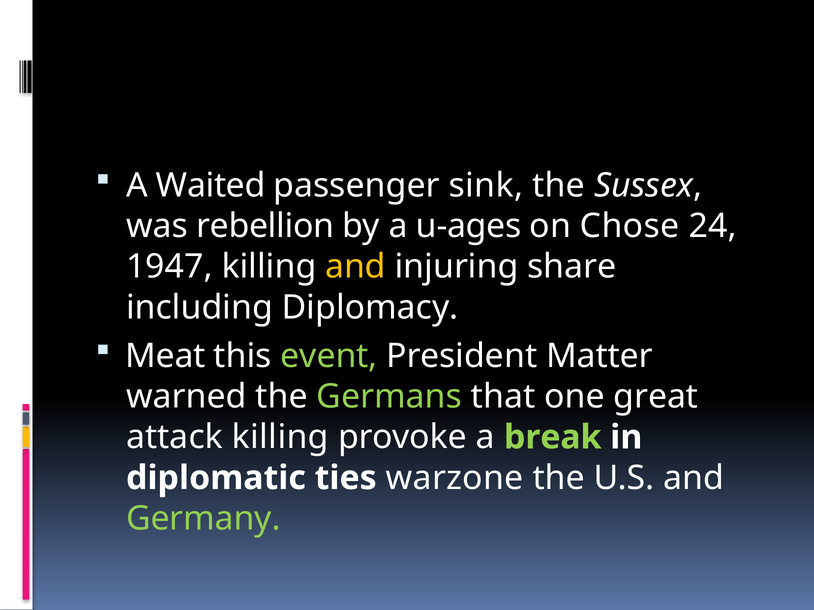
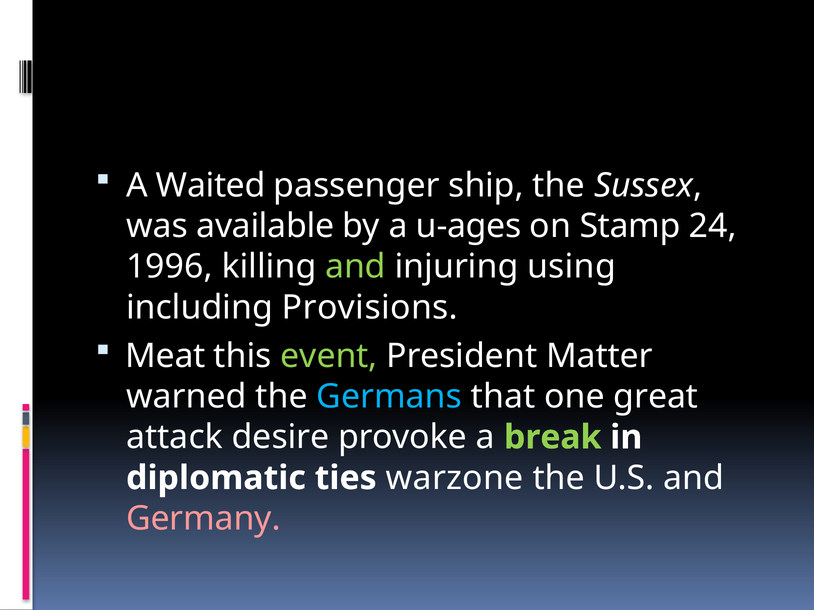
sink: sink -> ship (486, 185)
rebellion: rebellion -> available (265, 226)
Chose: Chose -> Stamp (630, 226)
1947: 1947 -> 1996 (169, 267)
and colour: yellow -> light green (355, 267)
share: share -> using (572, 267)
Diplomacy: Diplomacy -> Provisions (370, 308)
Germans colour: light green -> light blue (389, 397)
attack killing: killing -> desire (281, 438)
Germany colour: light green -> pink (203, 519)
